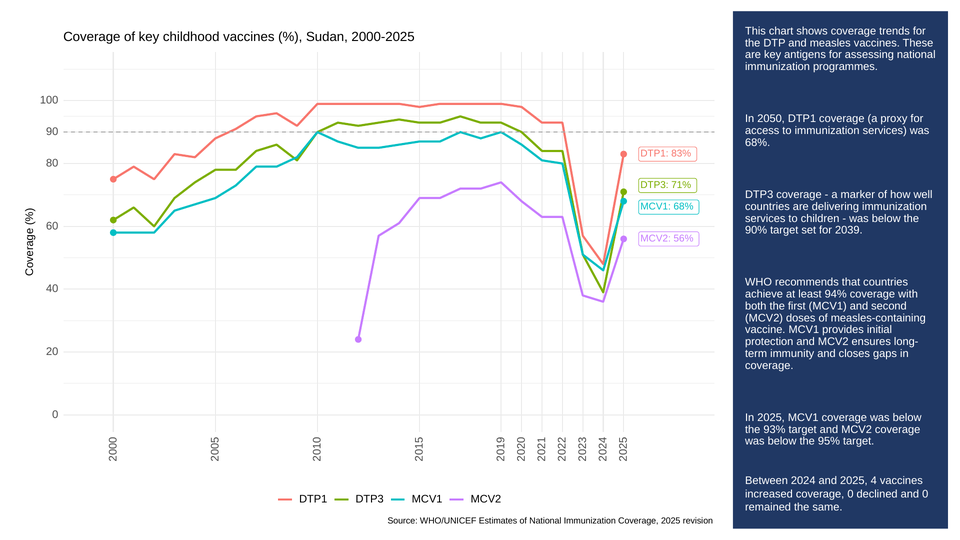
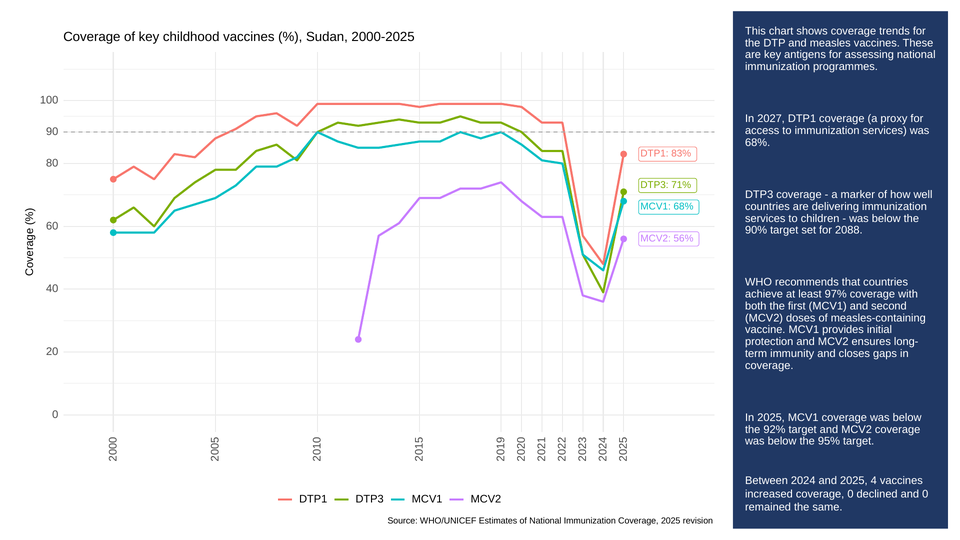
2050: 2050 -> 2027 (771, 119)
2039: 2039 -> 2088 (849, 230)
94%: 94% -> 97% (836, 294)
93%: 93% -> 92% (774, 429)
